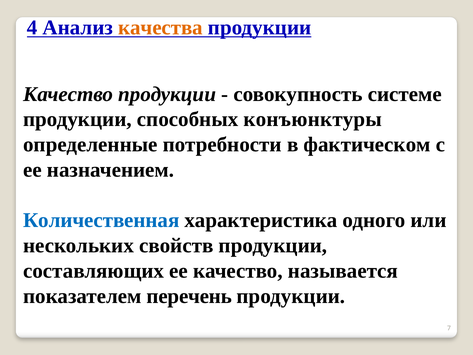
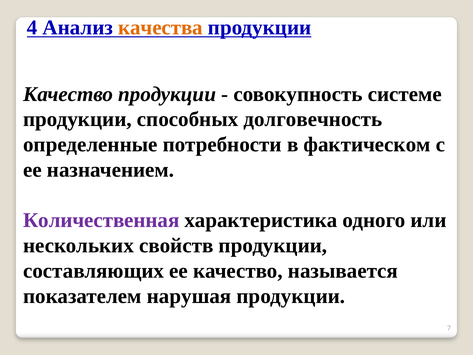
конъюнктуры: конъюнктуры -> долговечность (313, 119)
Количественная colour: blue -> purple (101, 220)
перечень: перечень -> нарушая (189, 296)
